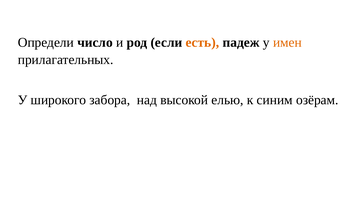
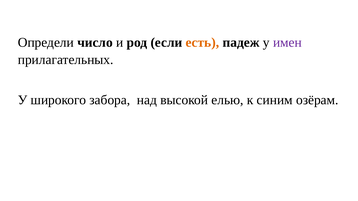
имен colour: orange -> purple (287, 42)
